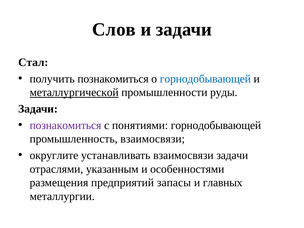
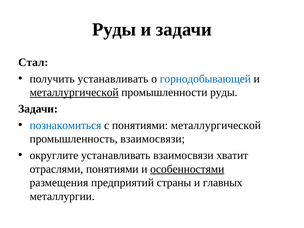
Слов: Слов -> Руды (114, 29)
получить познакомиться: познакомиться -> устанавливать (113, 79)
познакомиться colour: purple -> blue (65, 125)
понятиями горнодобывающей: горнодобывающей -> металлургической (216, 125)
взаимосвязи задачи: задачи -> хватит (232, 155)
отраслями указанным: указанным -> понятиями (112, 169)
особенностями underline: none -> present (187, 169)
запасы: запасы -> страны (174, 183)
